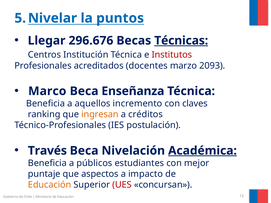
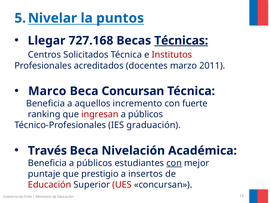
296.676: 296.676 -> 727.168 (91, 41)
Institución: Institución -> Solicitados (86, 55)
2093: 2093 -> 2011 (212, 66)
Beca Enseñanza: Enseñanza -> Concursan (133, 91)
claves: claves -> fuerte (195, 104)
ingresan colour: orange -> red (100, 114)
créditos: créditos -> públicos (146, 114)
postulación: postulación -> graduación (154, 125)
Académica underline: present -> none (202, 151)
con underline: none -> present (174, 163)
aspectos: aspectos -> prestigio (100, 174)
impacto: impacto -> insertos (146, 174)
Educación colour: orange -> red (50, 185)
